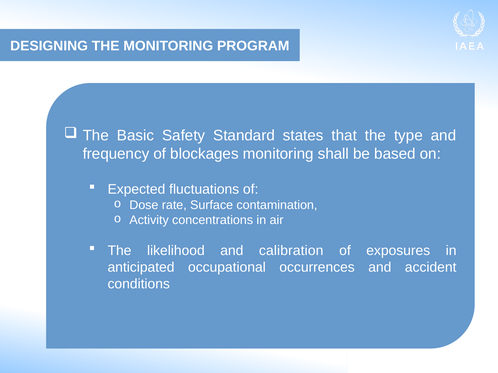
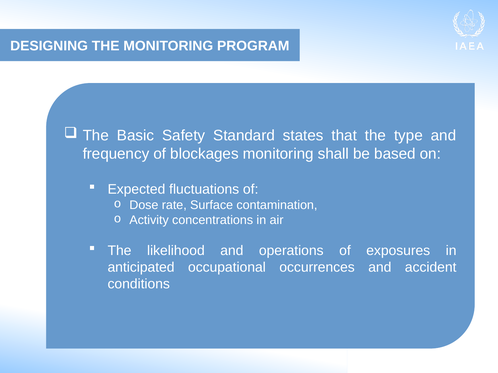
calibration: calibration -> operations (291, 251)
